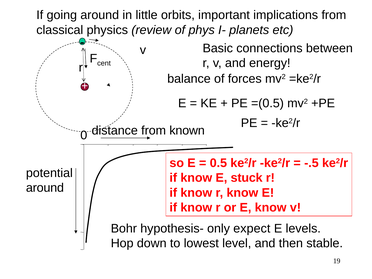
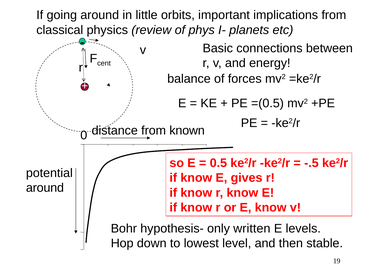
stuck: stuck -> gives (247, 178)
expect: expect -> written (252, 228)
